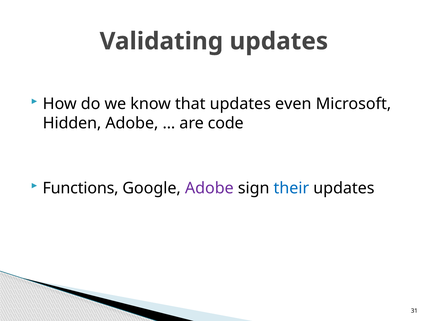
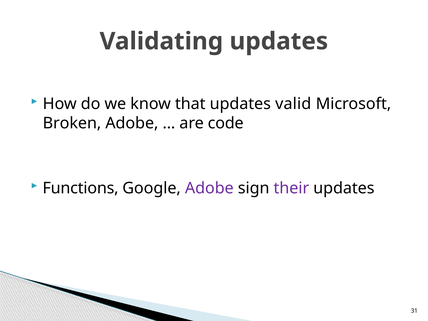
even: even -> valid (293, 104)
Hidden: Hidden -> Broken (72, 123)
their colour: blue -> purple (291, 188)
